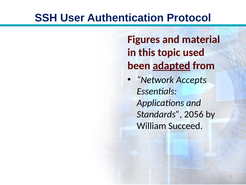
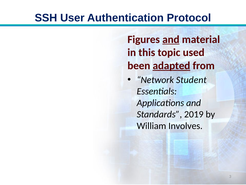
and underline: none -> present (171, 39)
Accepts: Accepts -> Student (191, 80)
2056: 2056 -> 2019 (194, 114)
Succeed: Succeed -> Involves (185, 126)
